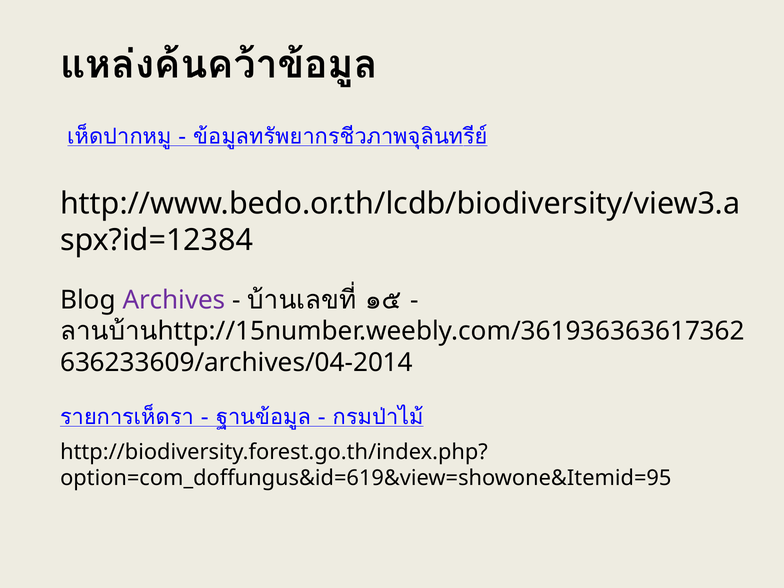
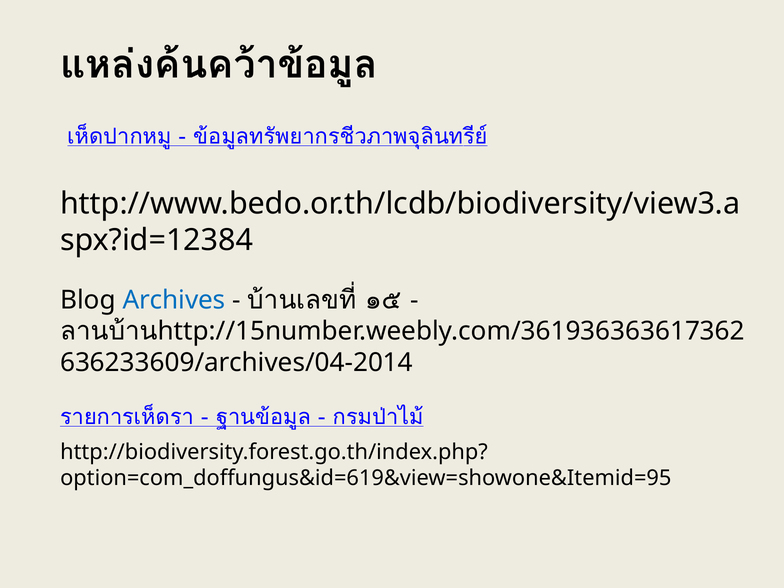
Archives colour: purple -> blue (174, 300)
